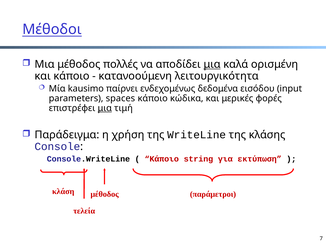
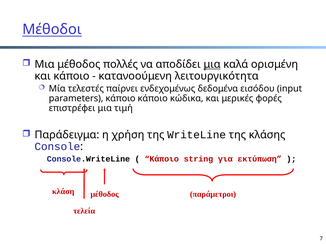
kausimo: kausimo -> τελεστές (86, 89)
parameters spaces: spaces -> κάποιο (121, 99)
μια underline: present -> none (105, 108)
